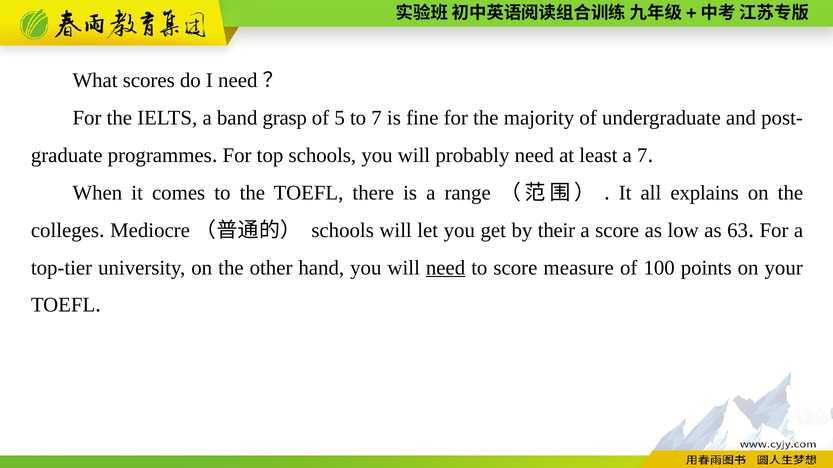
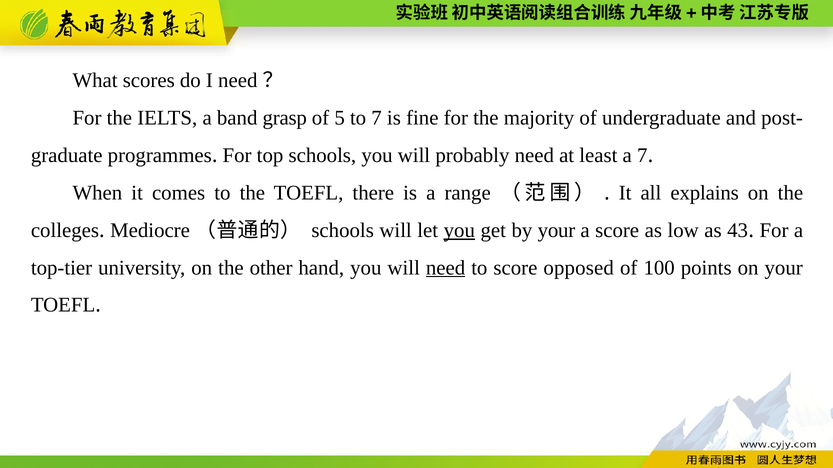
you underline: none -> present (459, 231)
by their: their -> your (556, 231)
63: 63 -> 43 (738, 231)
measure: measure -> opposed (579, 268)
